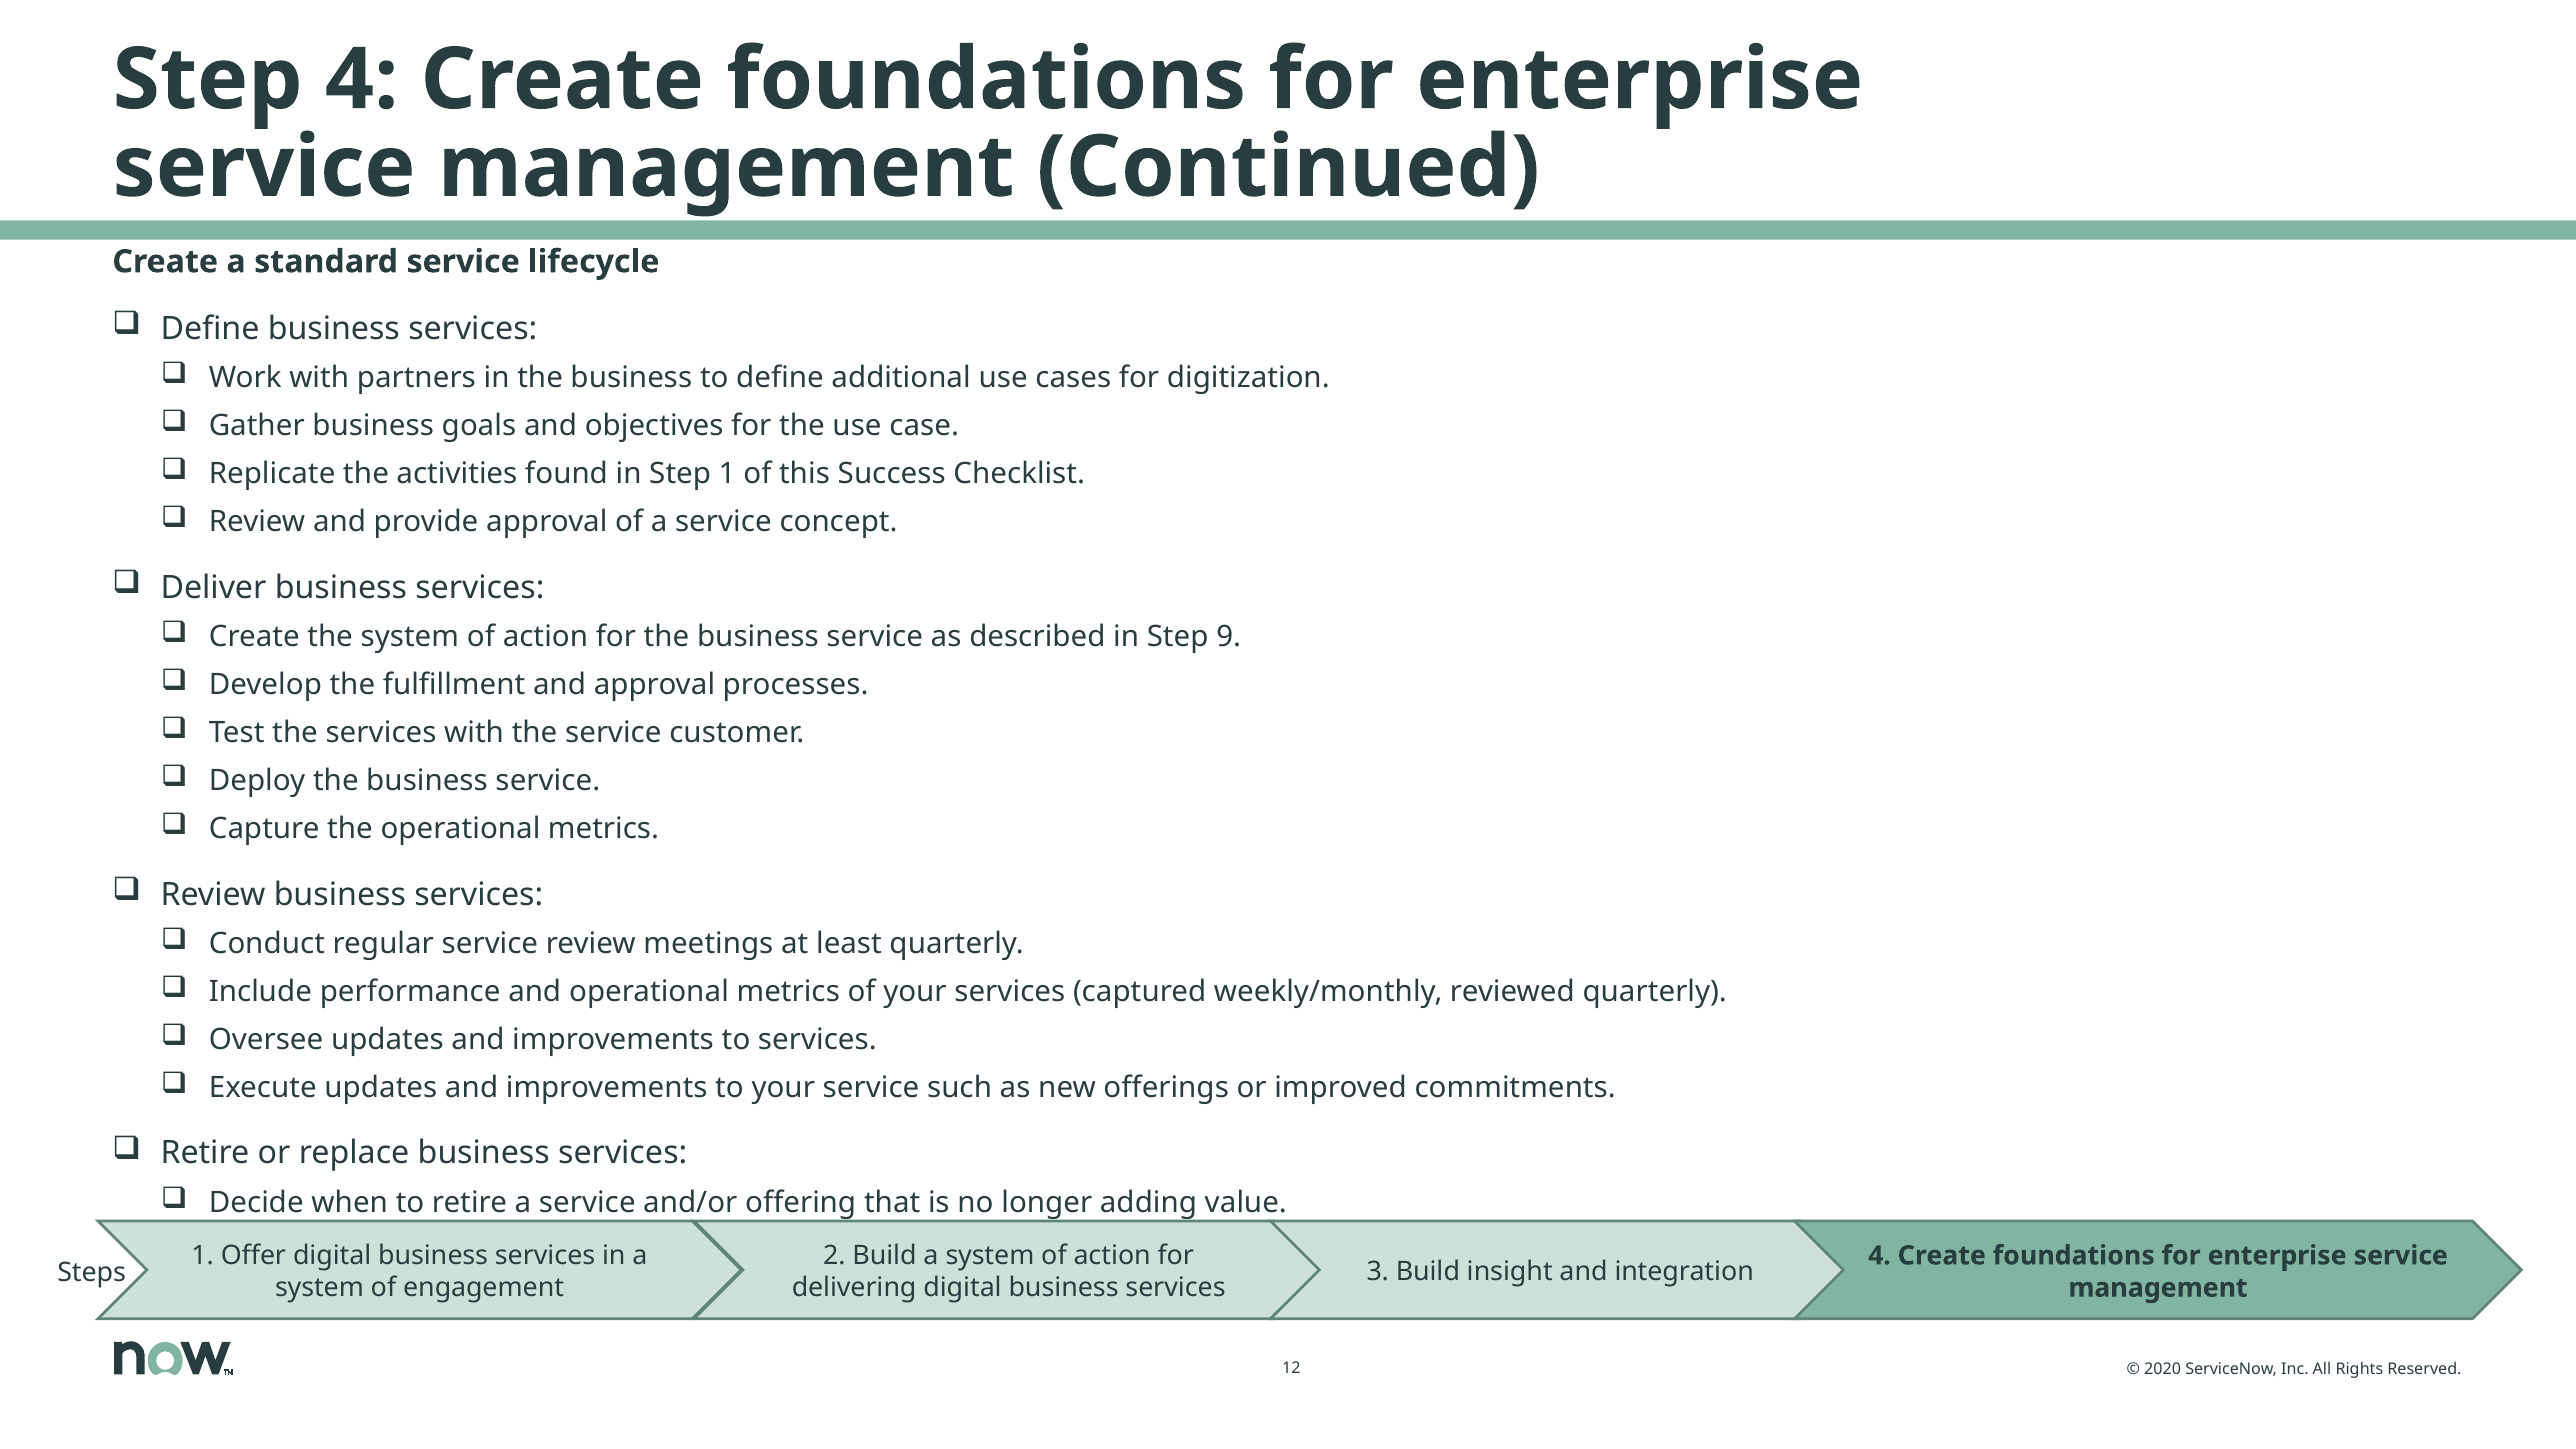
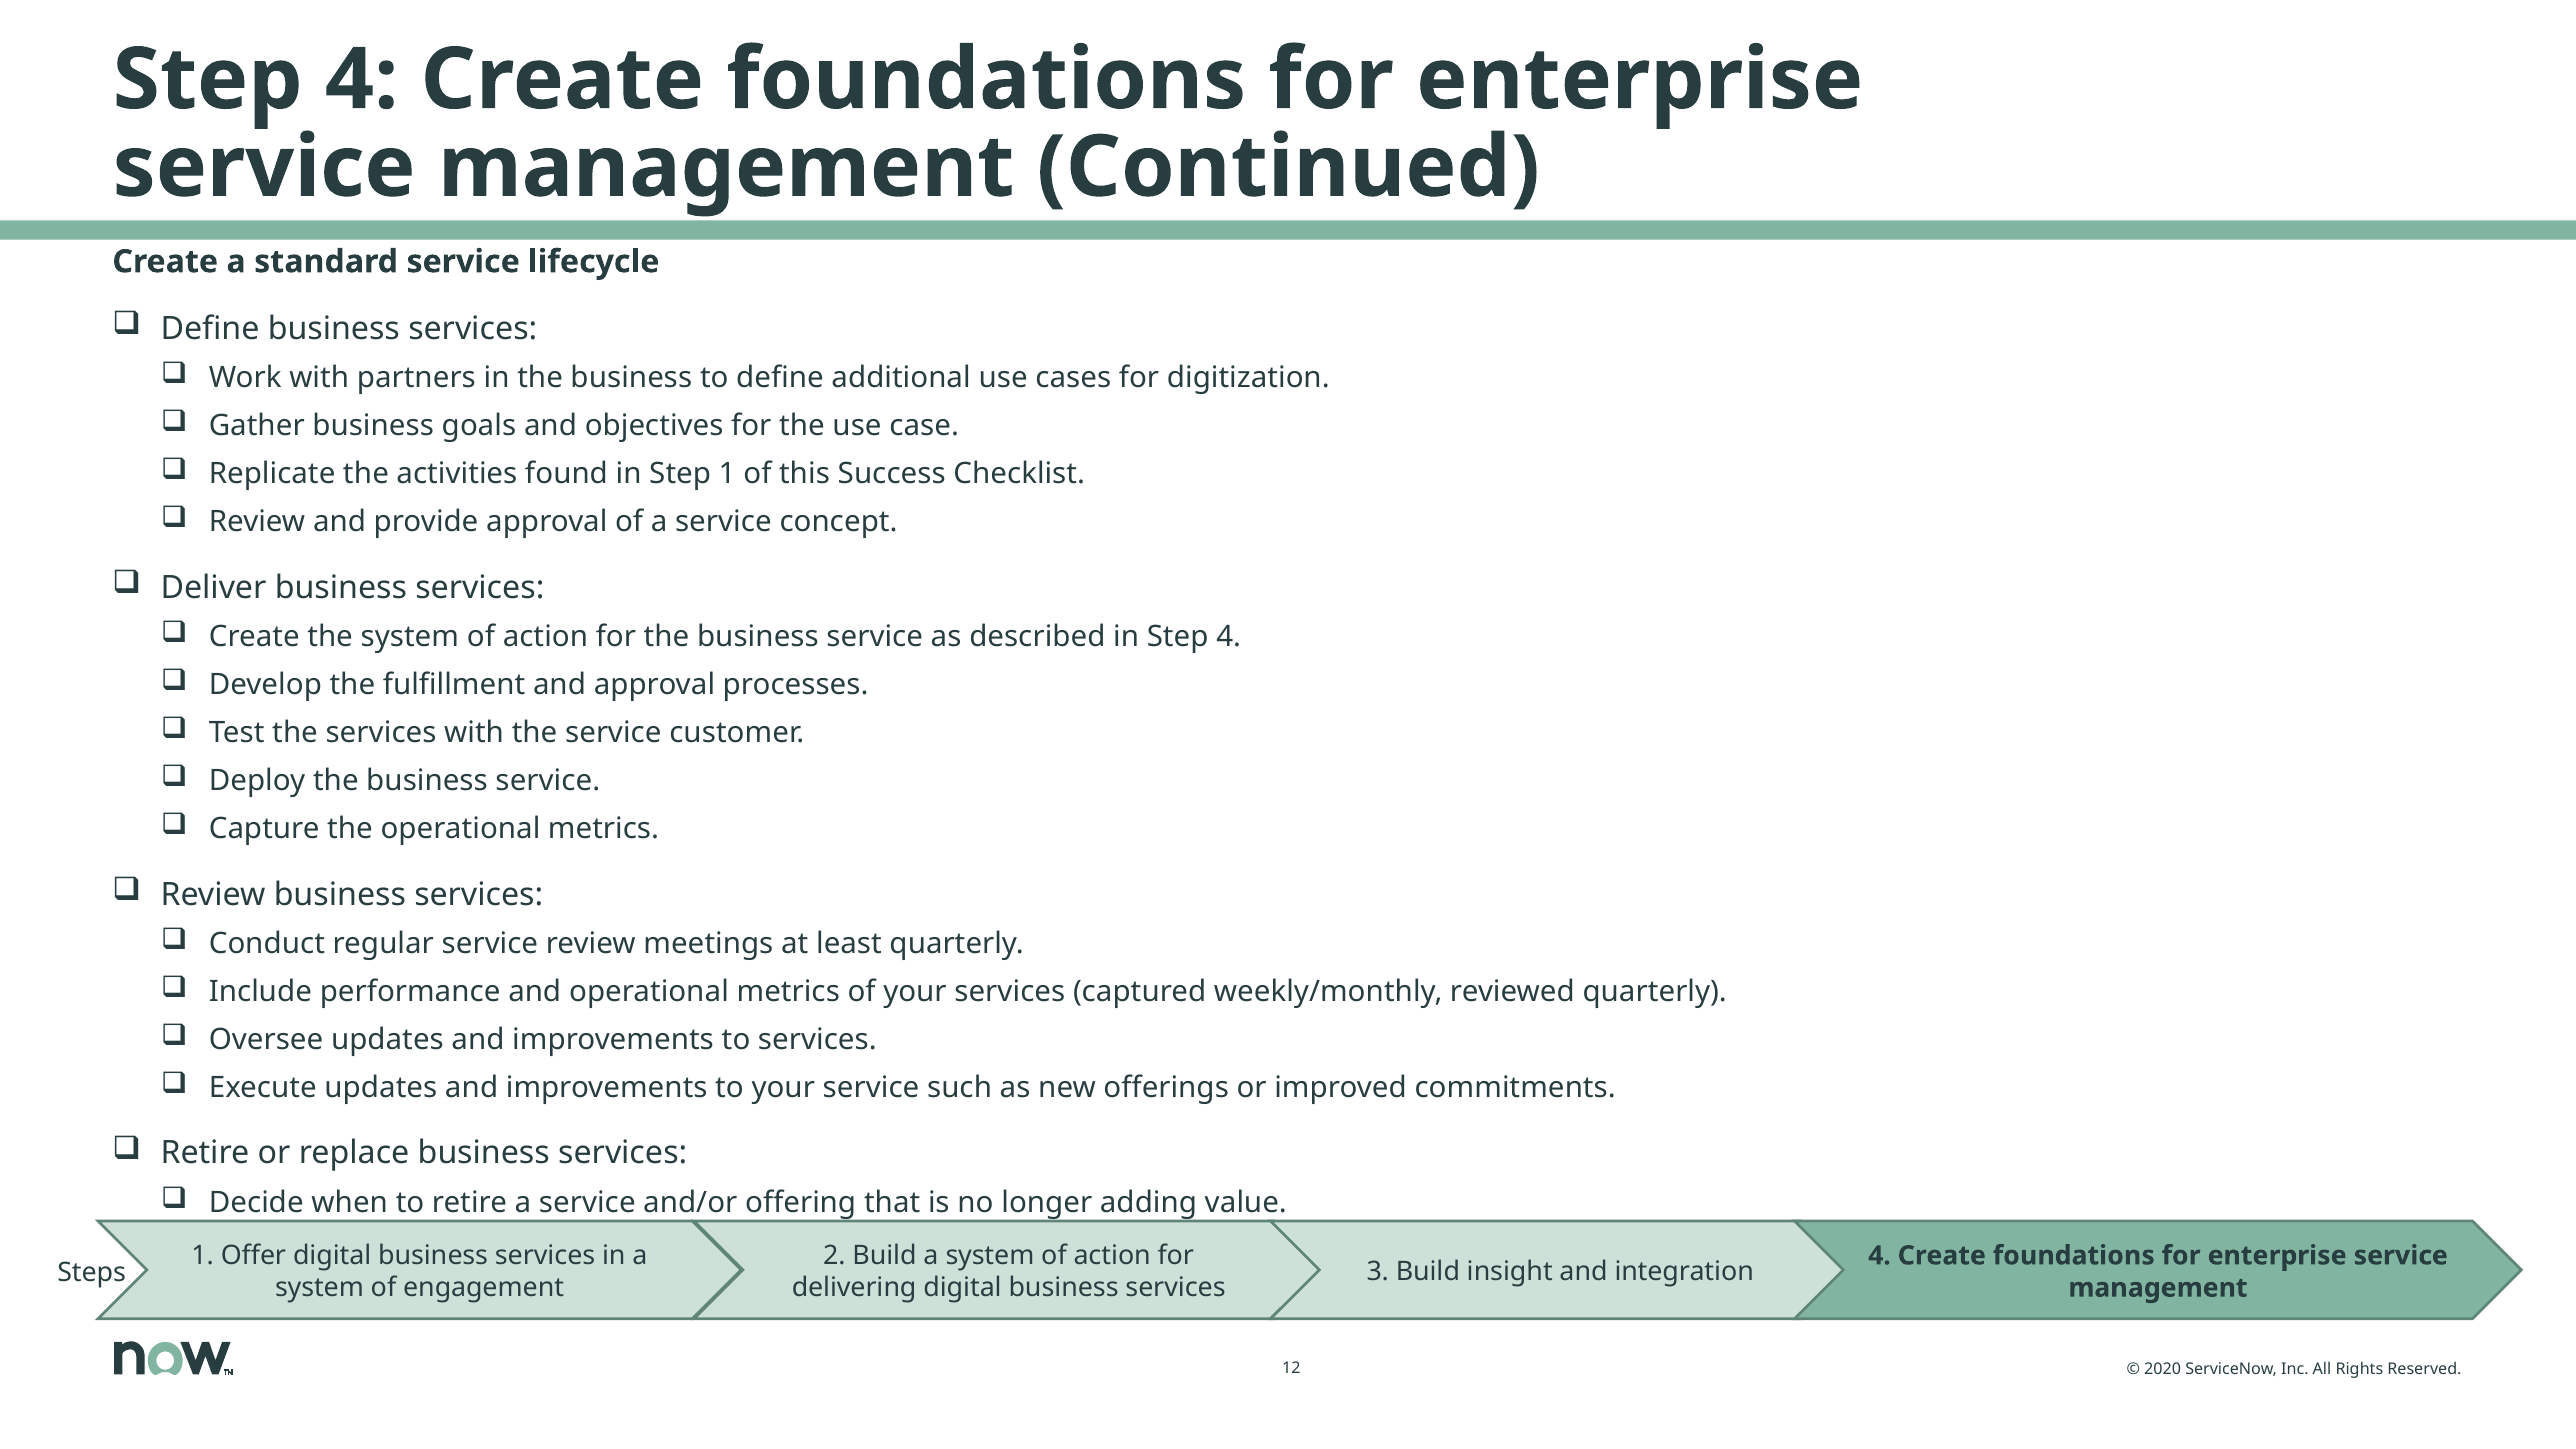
in Step 9: 9 -> 4 (1229, 637)
